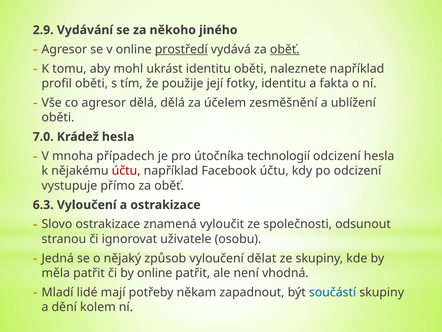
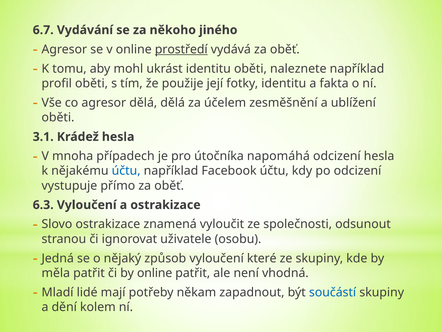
2.9: 2.9 -> 6.7 (43, 30)
oběť underline: present -> none (285, 49)
7.0: 7.0 -> 3.1 (43, 137)
technologií: technologií -> napomáhá (278, 156)
účtu colour: red -> blue (126, 171)
dělat: dělat -> které (262, 258)
